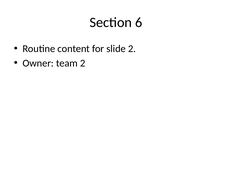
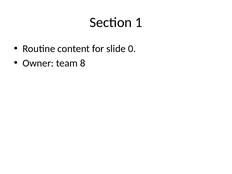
6: 6 -> 1 (139, 22)
slide 2: 2 -> 0 (132, 49)
team 2: 2 -> 8 (83, 63)
